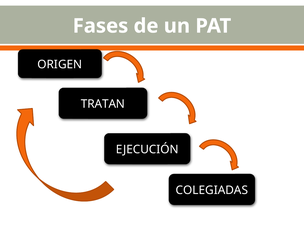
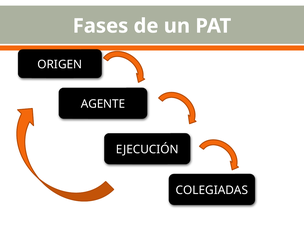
TRATAN: TRATAN -> AGENTE (103, 104)
